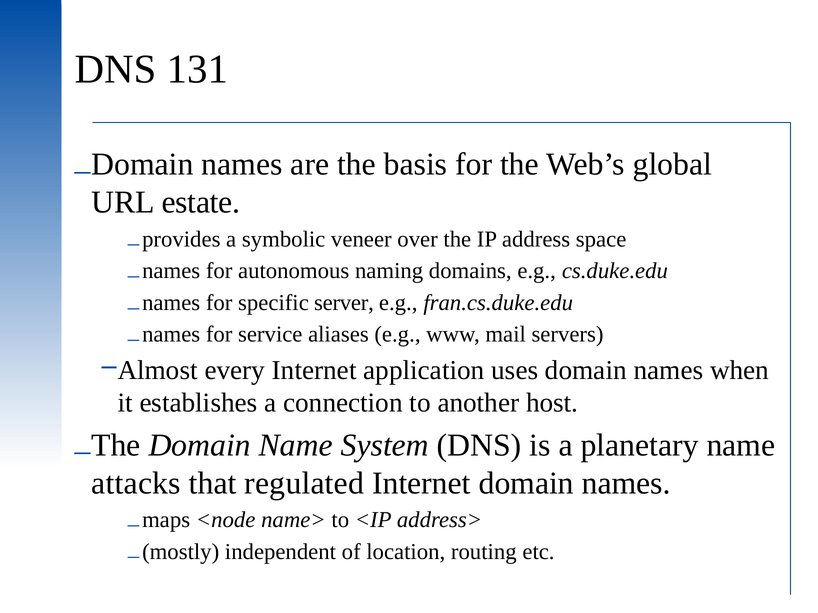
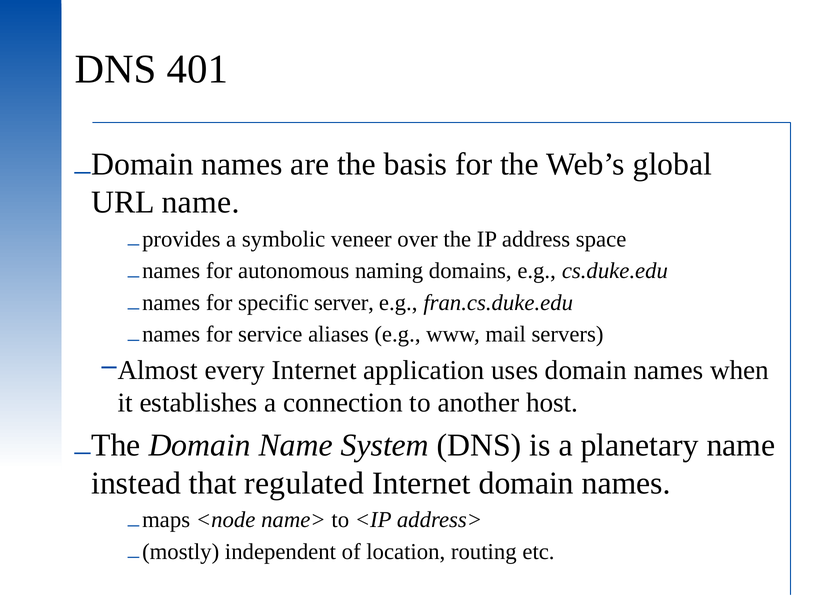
131: 131 -> 401 (198, 70)
URL estate: estate -> name (201, 203)
attacks: attacks -> instead (136, 484)
